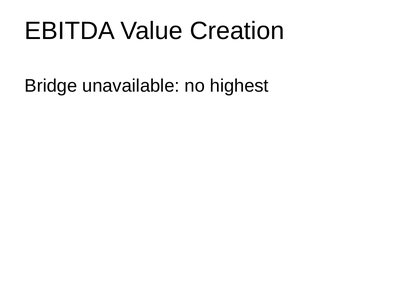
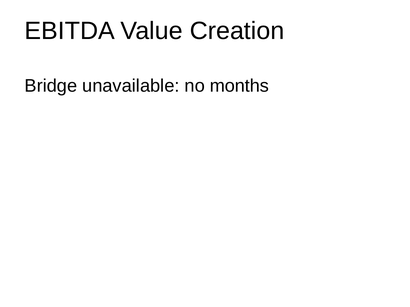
highest: highest -> months (239, 86)
